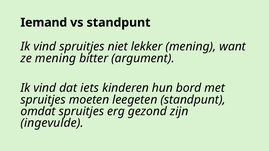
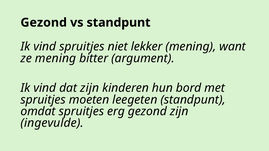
Iemand: Iemand -> Gezond (44, 23)
dat iets: iets -> zijn (90, 88)
